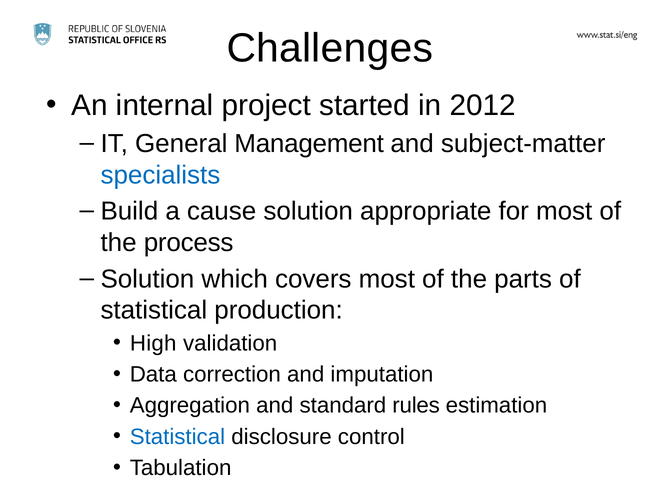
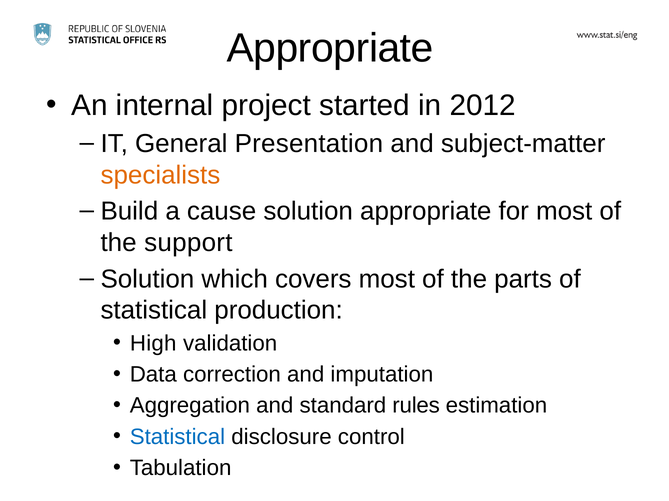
Challenges: Challenges -> Appropriate (330, 49)
Management: Management -> Presentation (309, 144)
specialists colour: blue -> orange (160, 175)
process: process -> support (188, 243)
